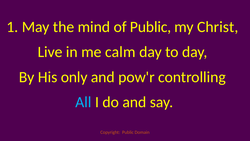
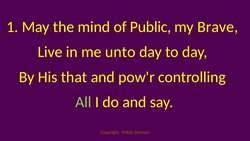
Christ: Christ -> Brave (218, 27)
calm: calm -> unto (120, 52)
only: only -> that (74, 77)
All colour: light blue -> light green (83, 102)
